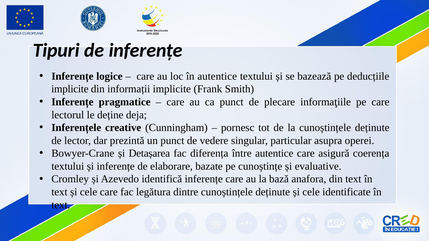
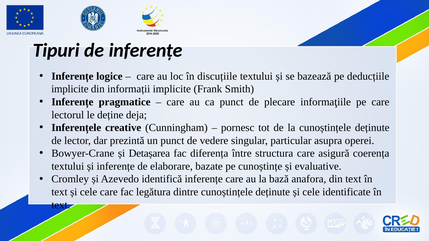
în autentice: autentice -> discuțiile (217, 76)
între autentice: autentice -> structura (274, 154)
